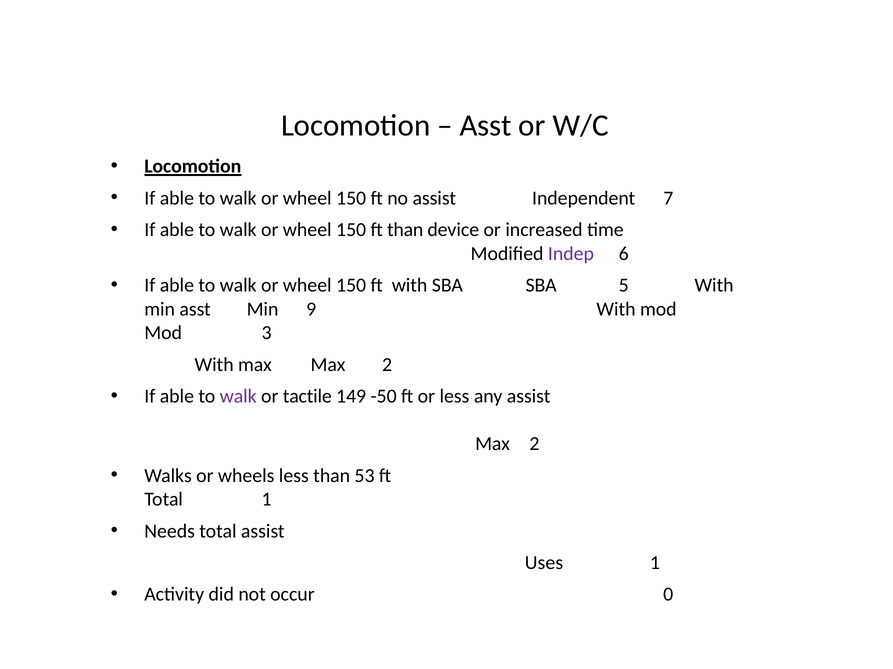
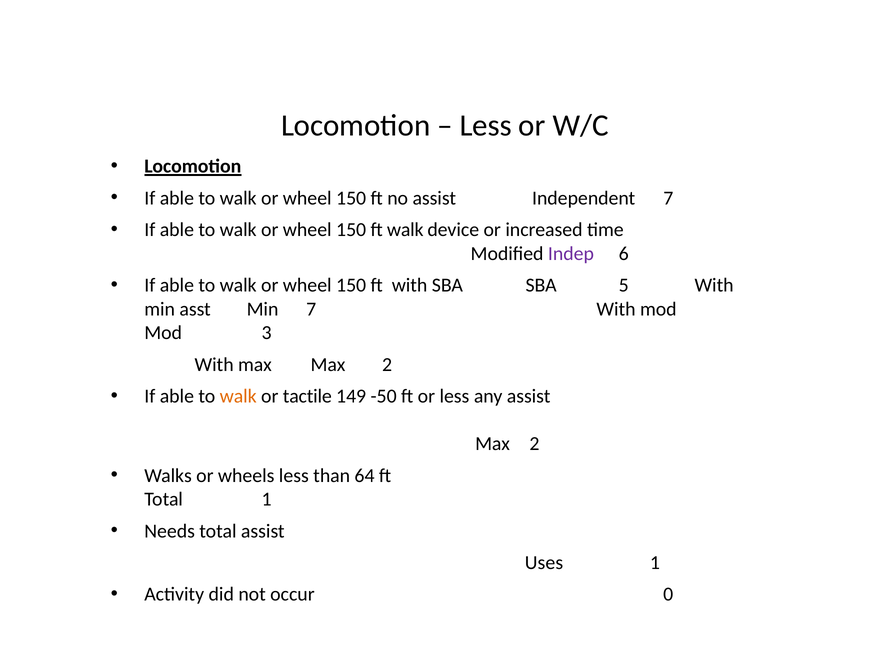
Asst: Asst -> Less (486, 126)
ft than: than -> walk (405, 230)
Min 9: 9 -> 7 (311, 309)
walk colour: purple -> orange (238, 397)
53: 53 -> 64 (365, 476)
